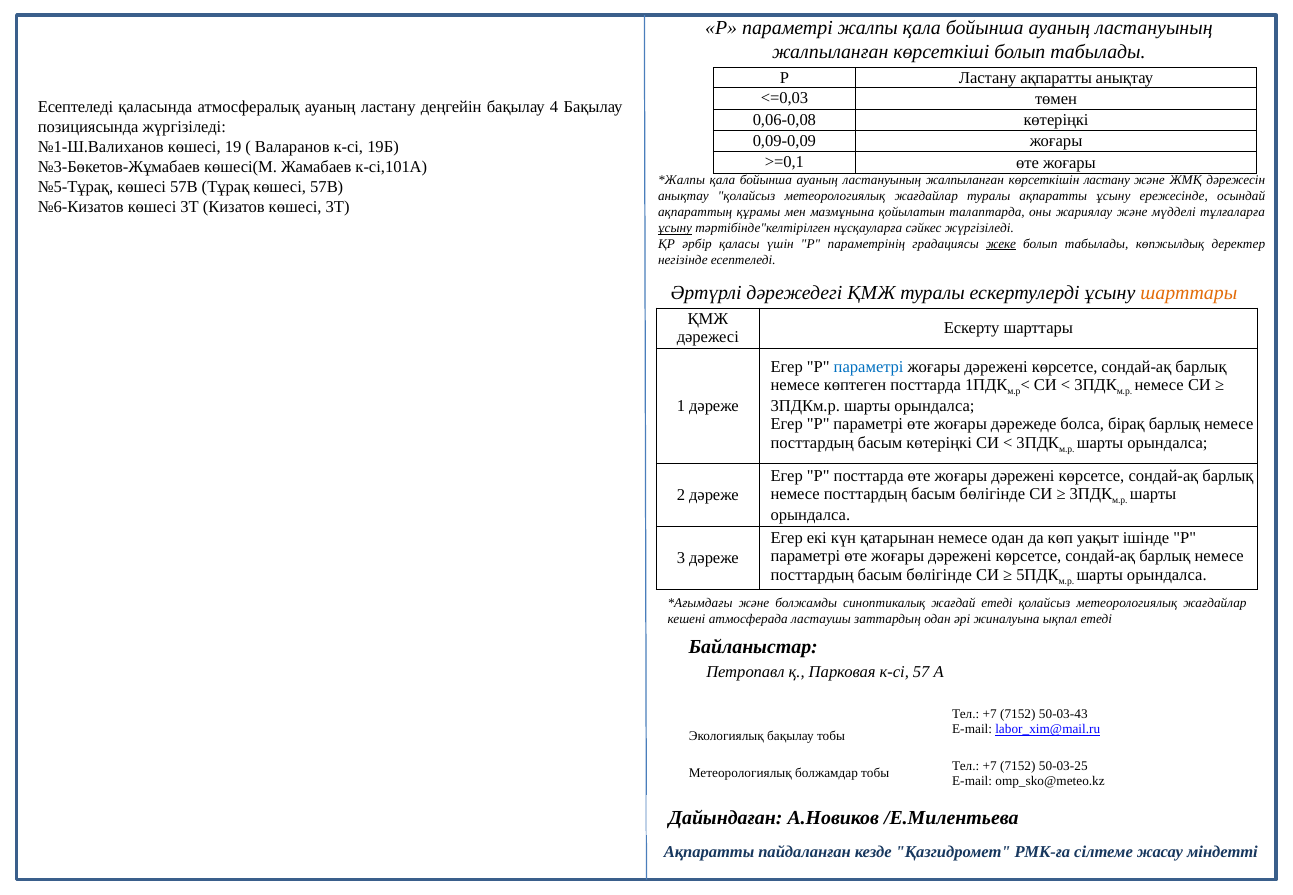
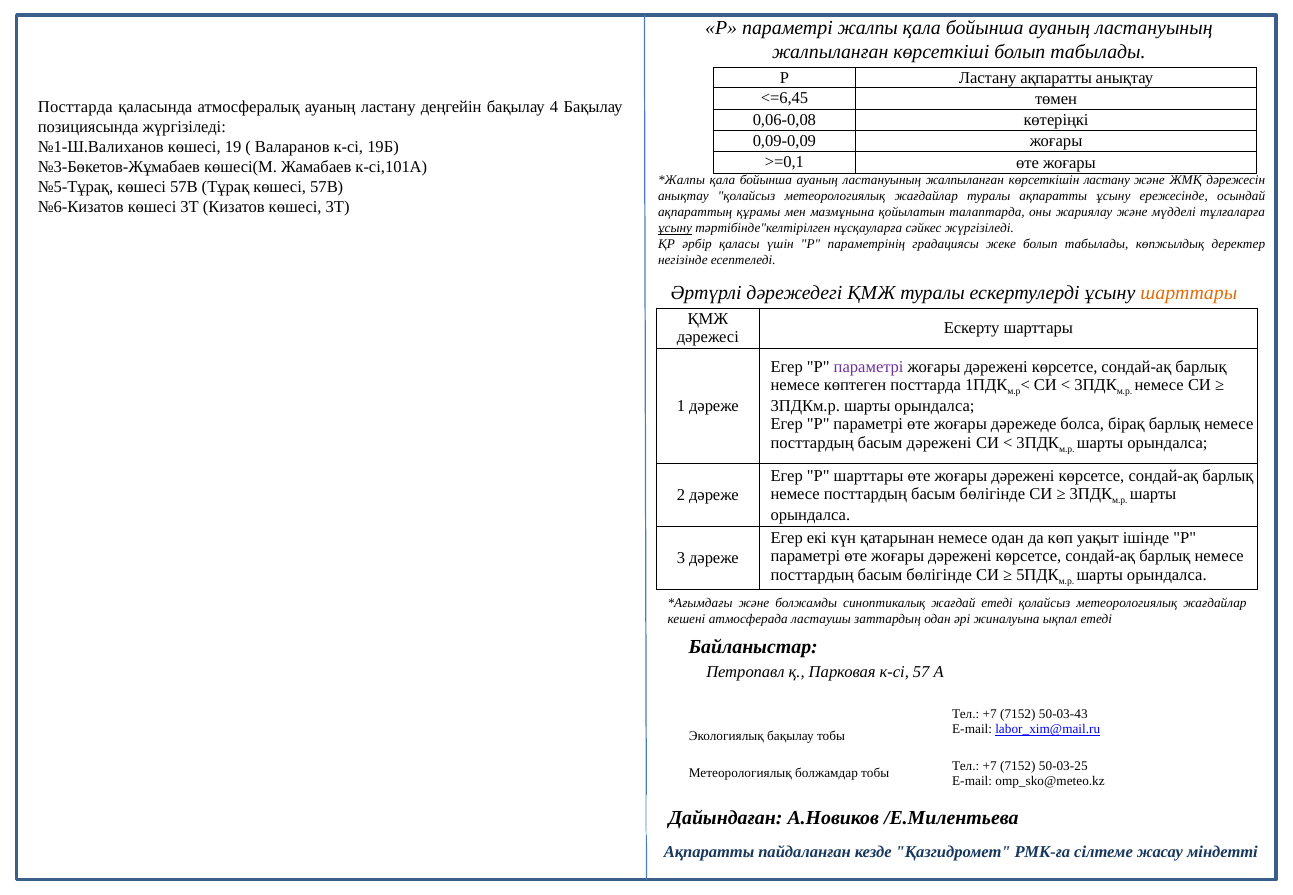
<=0,03: <=0,03 -> <=6,45 (785, 98)
Есептеледі: Есептеледі -> Посттарда (75, 107)
жеке underline: present -> none (1001, 244)
параметрі colour: blue -> purple (869, 367)
басым көтеріңкі: көтеріңкі -> дәрежені (939, 443)
Р посттарда: посттарда -> шарттары (869, 476)
